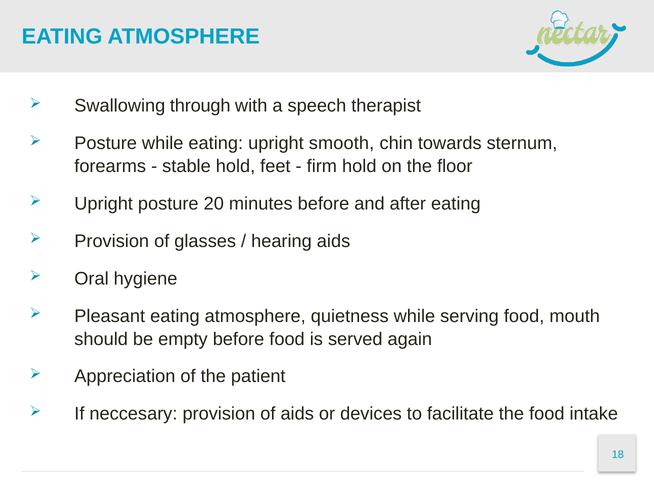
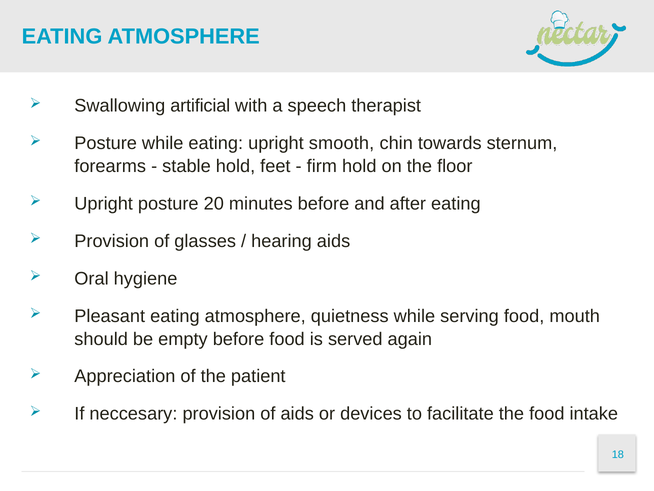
through: through -> artificial (200, 106)
